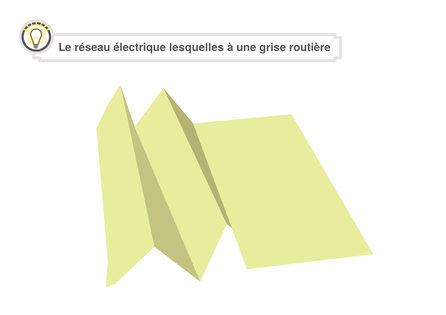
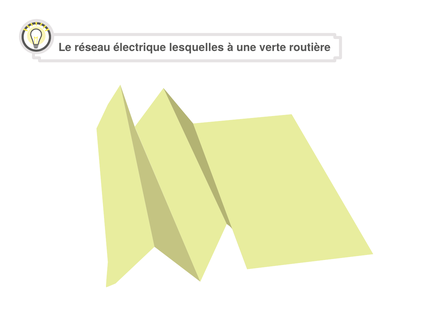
grise: grise -> verte (273, 47)
